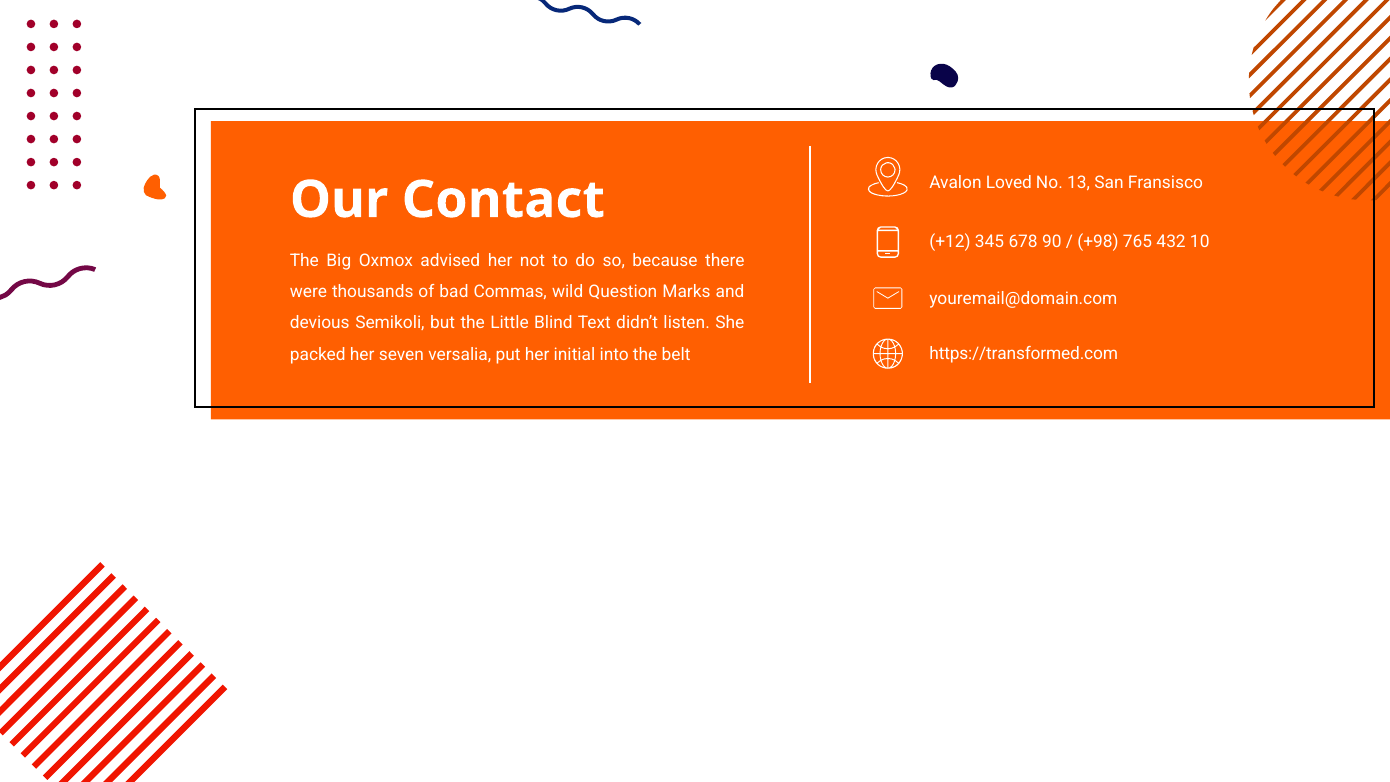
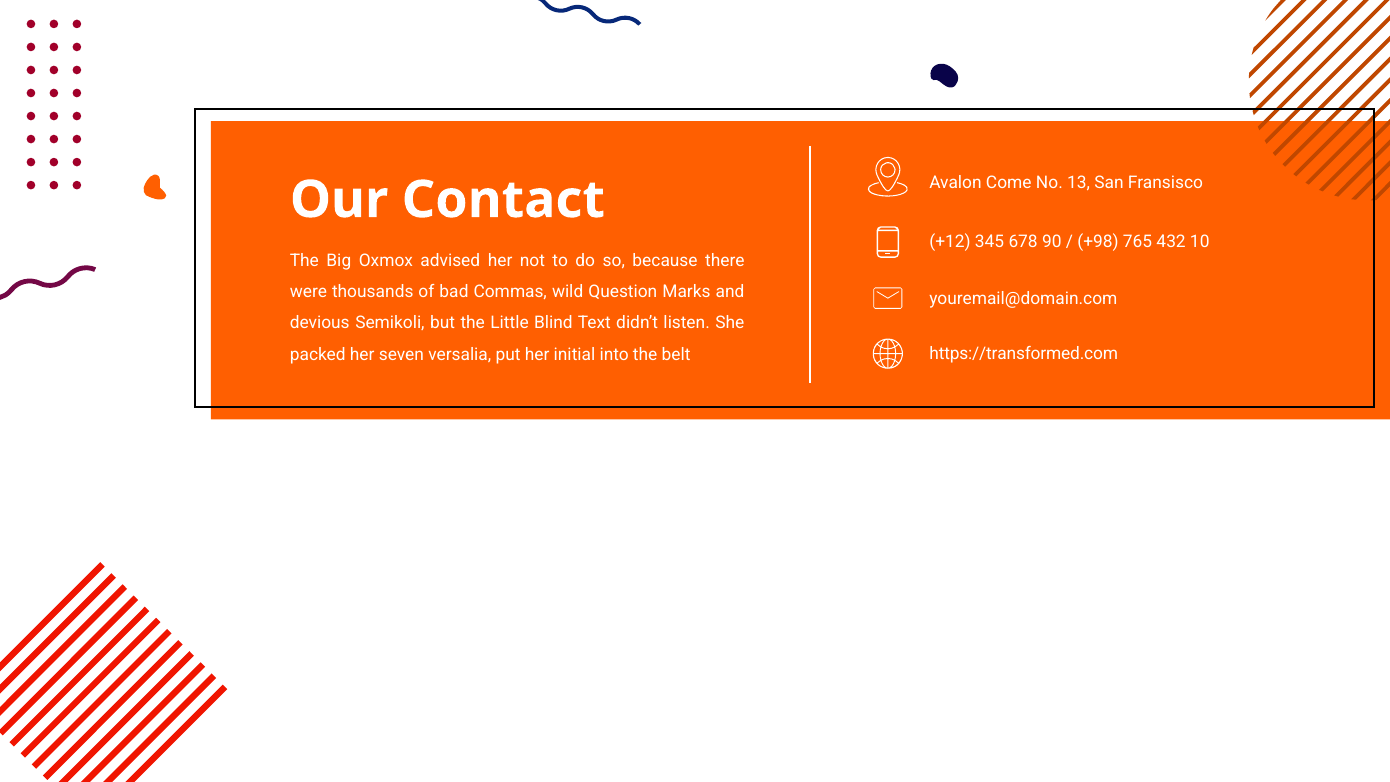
Loved: Loved -> Come (1009, 183)
